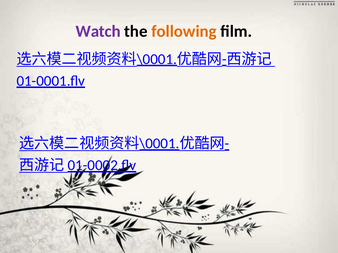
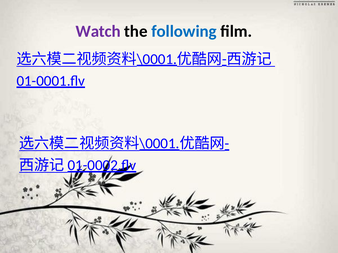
following colour: orange -> blue (184, 31)
